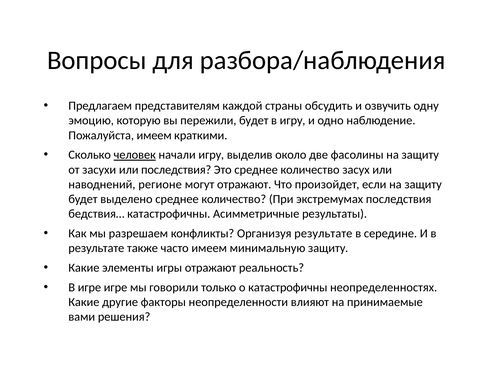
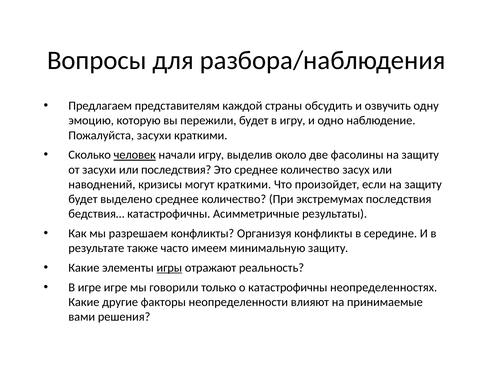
Пожалуйста имеем: имеем -> засухи (154, 136)
регионе: регионе -> кризисы (160, 185)
могут отражают: отражают -> краткими (244, 185)
Организуя результате: результате -> конфликты (323, 234)
игры underline: none -> present (169, 268)
